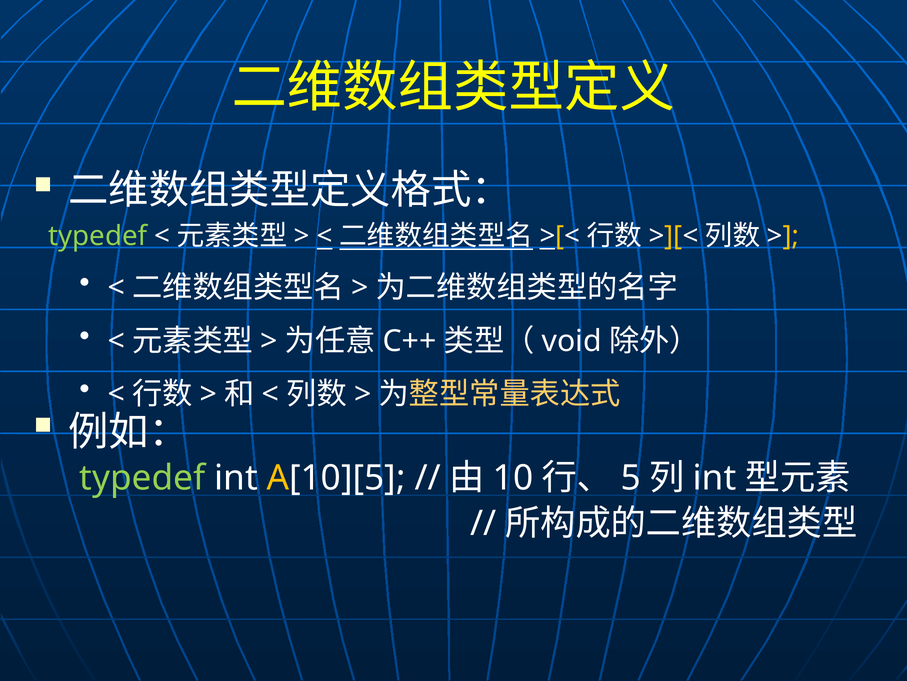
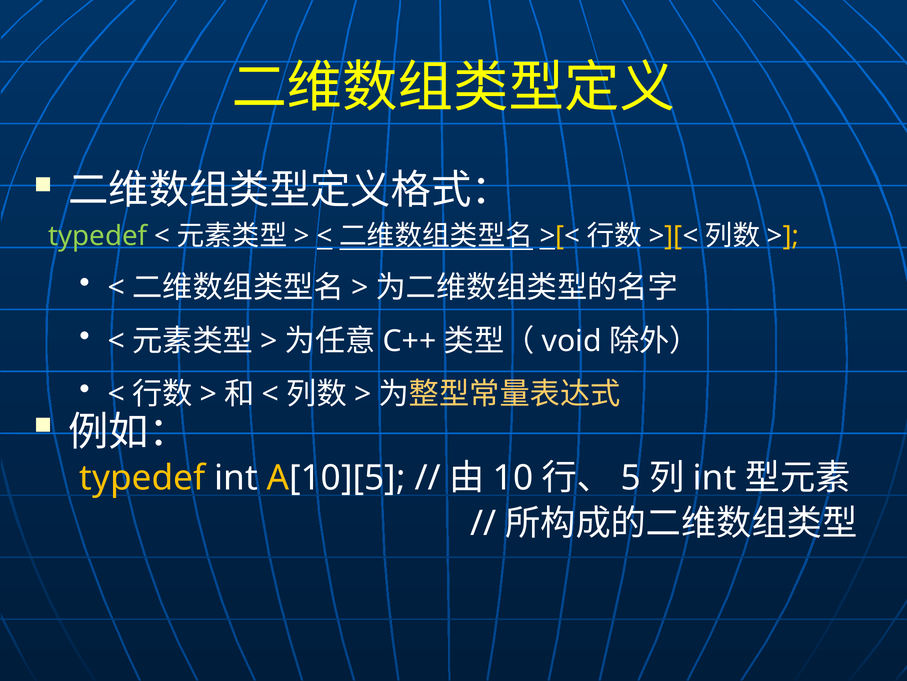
typedef colour: light green -> yellow (142, 478)
